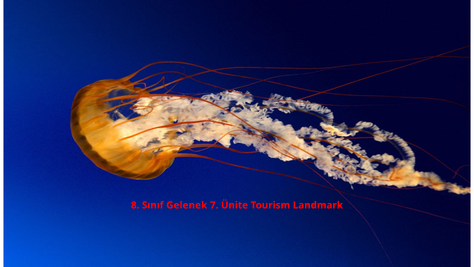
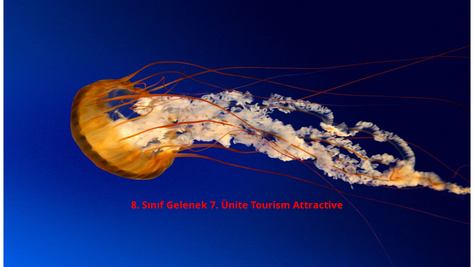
Landmark: Landmark -> Attractive (318, 205)
